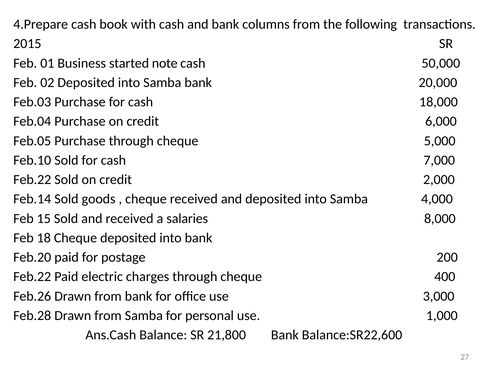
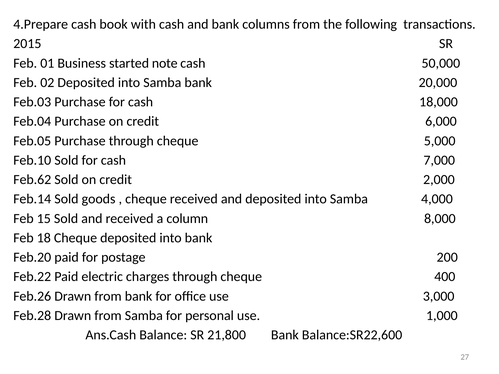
Feb.22: Feb.22 -> Feb.62 (32, 180)
salaries: salaries -> column (187, 219)
